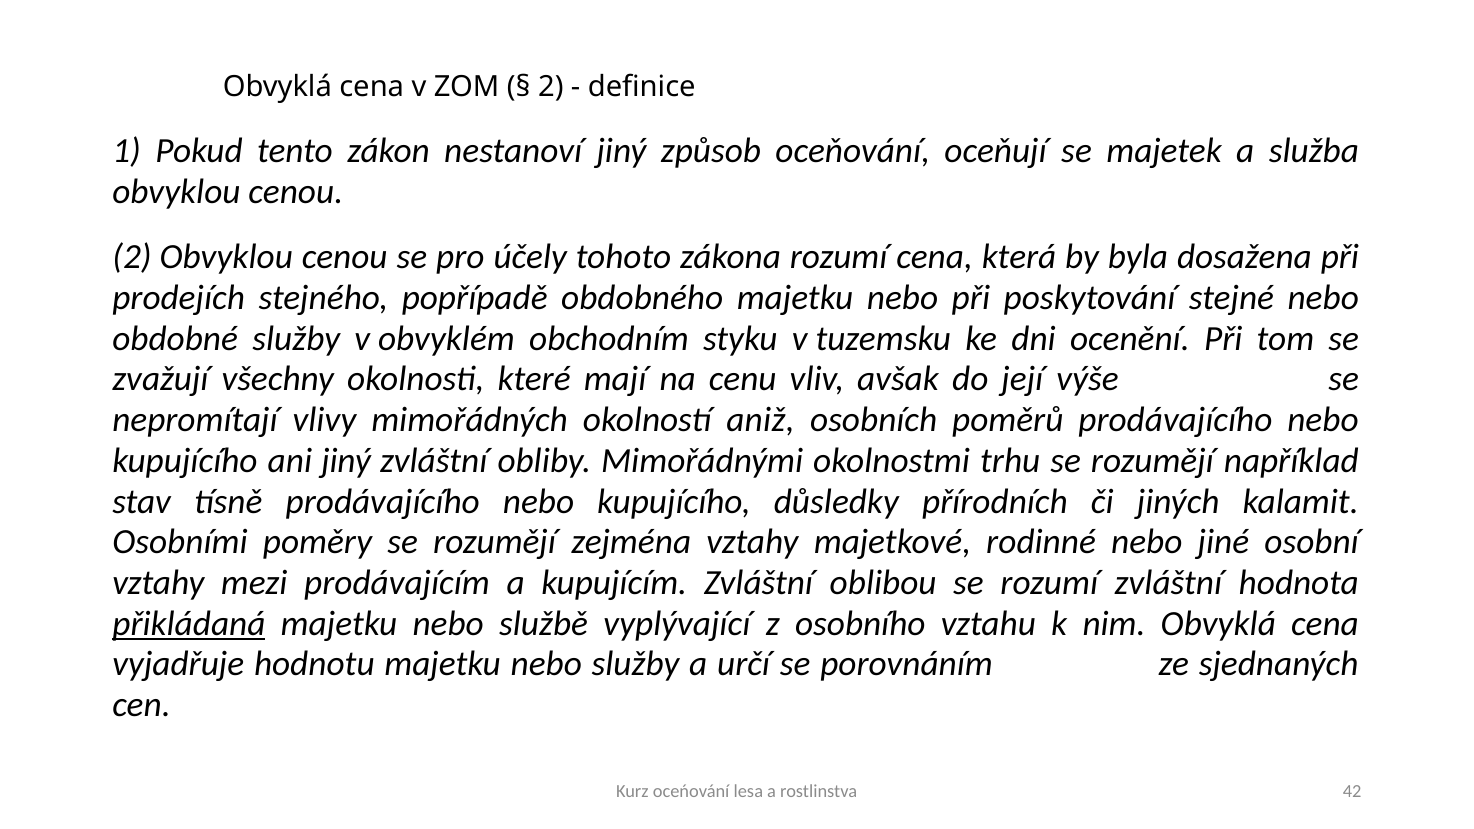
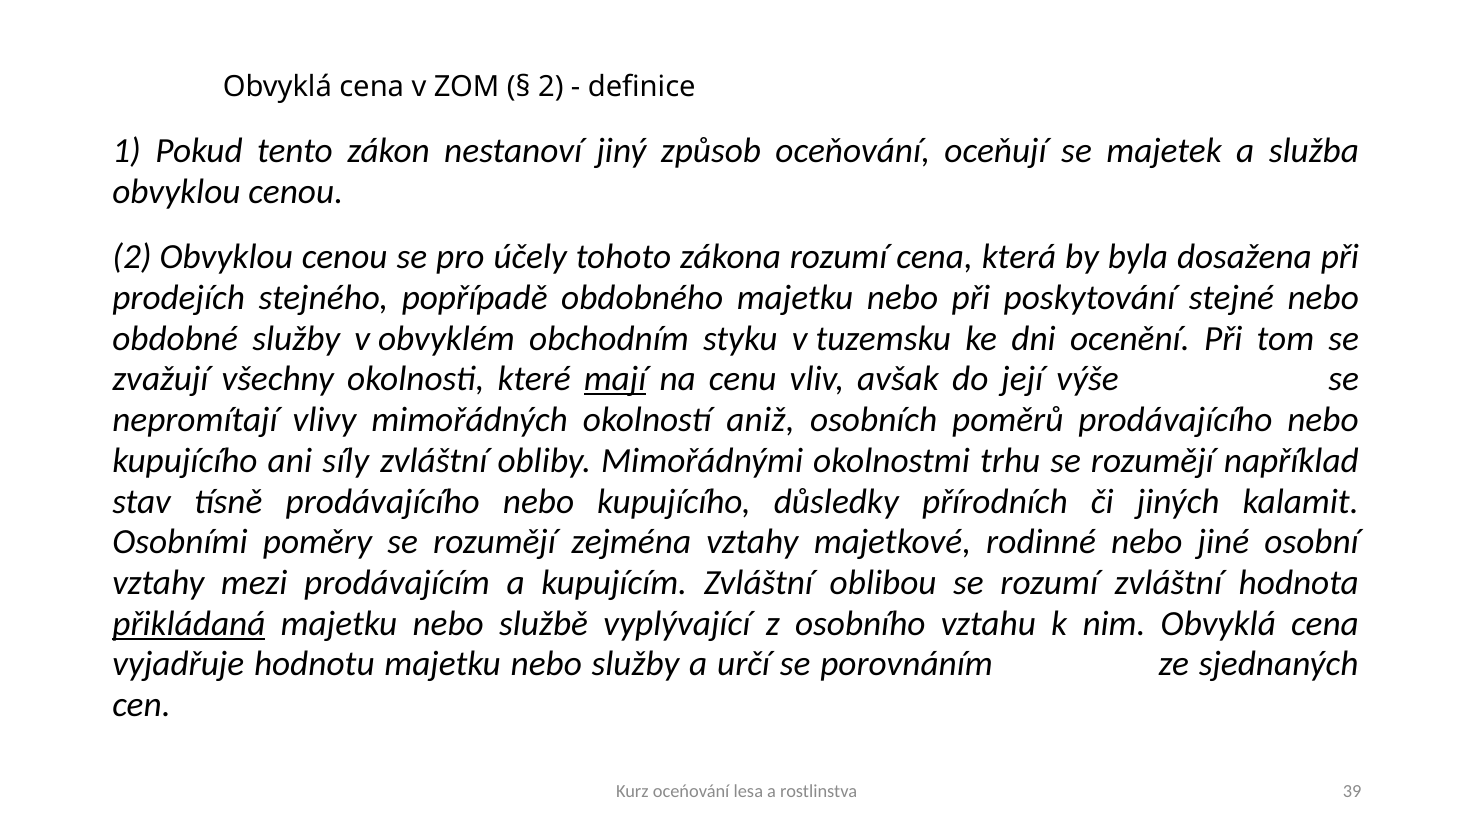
mají underline: none -> present (615, 379)
ani jiný: jiný -> síly (346, 461)
42: 42 -> 39 (1352, 792)
